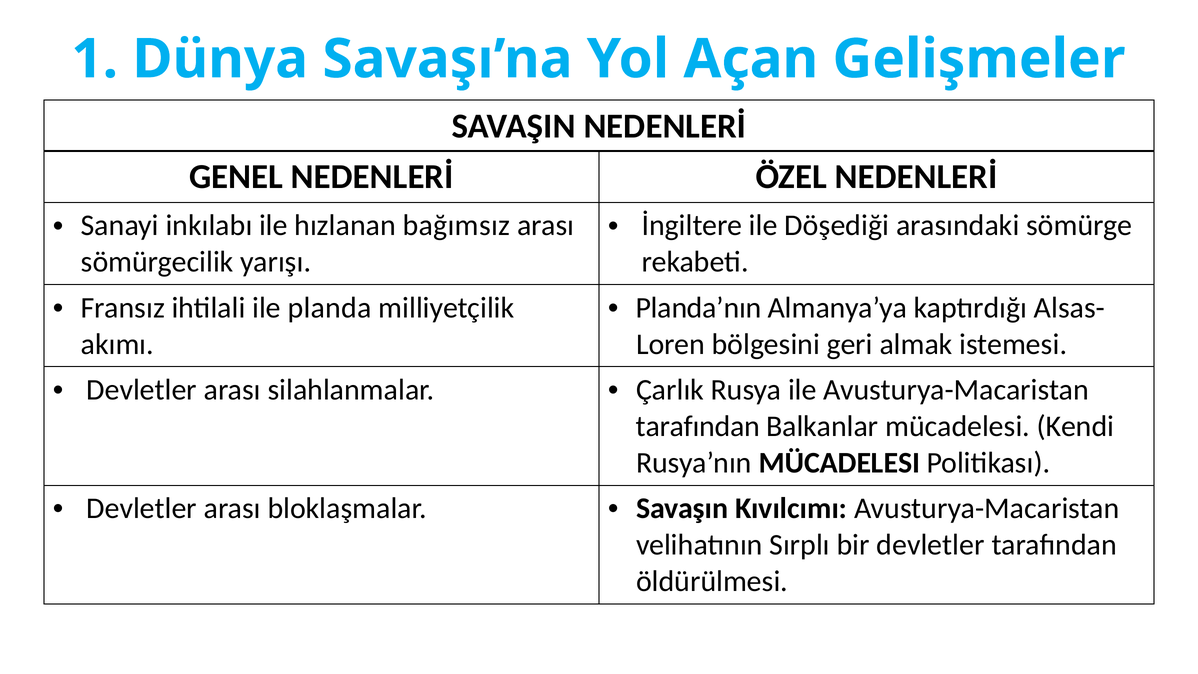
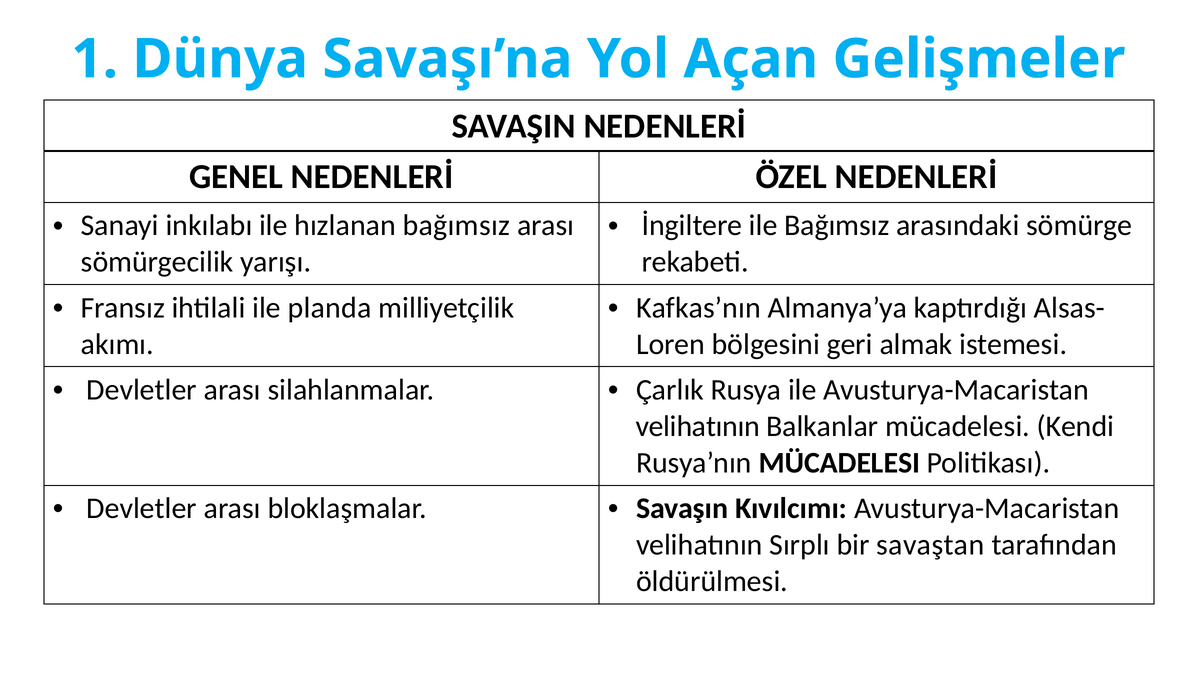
ile Döşediği: Döşediği -> Bağımsız (837, 225)
Planda’nın: Planda’nın -> Kafkas’nın (698, 308)
tarafından: tarafından -> velihatının (698, 426)
bir devletler: devletler -> savaştan (930, 545)
